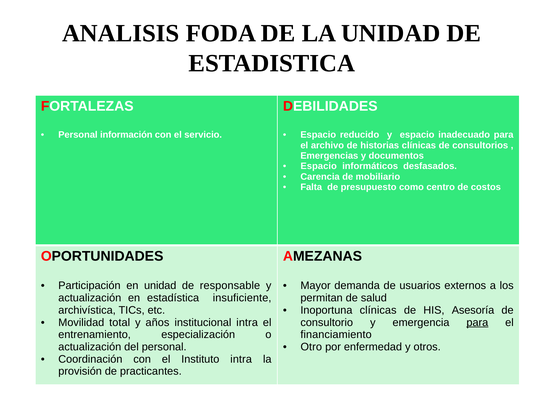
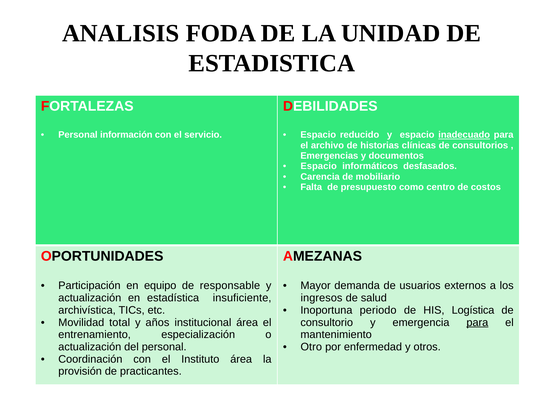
inadecuado underline: none -> present (464, 135)
en unidad: unidad -> equipo (160, 285)
permitan: permitan -> ingresos (322, 297)
Inoportuna clínicas: clínicas -> periodo (378, 310)
Asesoría: Asesoría -> Logística (473, 310)
institucional intra: intra -> área (247, 322)
financiamiento: financiamiento -> mantenimiento (336, 334)
Instituto intra: intra -> área (241, 358)
